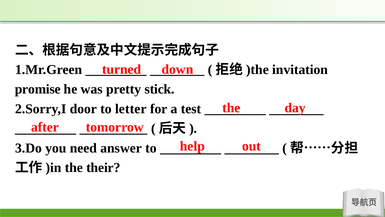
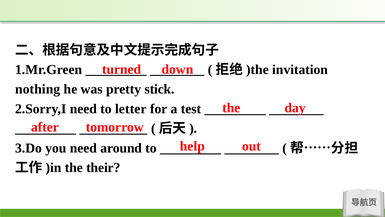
promise: promise -> nothing (38, 89)
2.Sorry,I door: door -> need (83, 109)
answer: answer -> around (121, 148)
